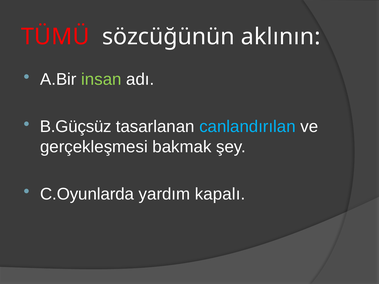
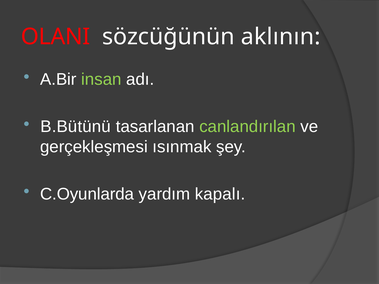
TÜMÜ: TÜMÜ -> OLANI (56, 37)
B.Güçsüz: B.Güçsüz -> B.Bütünü (76, 127)
canlandırılan colour: light blue -> light green (247, 127)
bakmak: bakmak -> ısınmak (182, 147)
